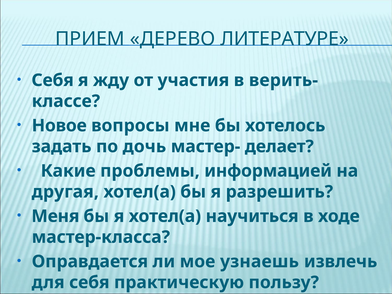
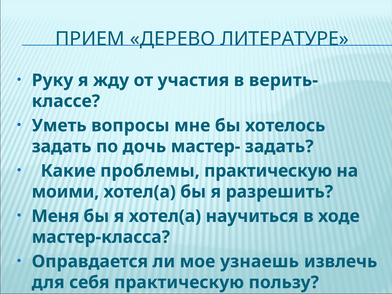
Себя: Себя -> Руку (53, 80)
Новое: Новое -> Уметь (59, 126)
мастер- делает: делает -> задать (279, 146)
проблемы информацией: информацией -> практическую (268, 171)
другая: другая -> моими (65, 192)
